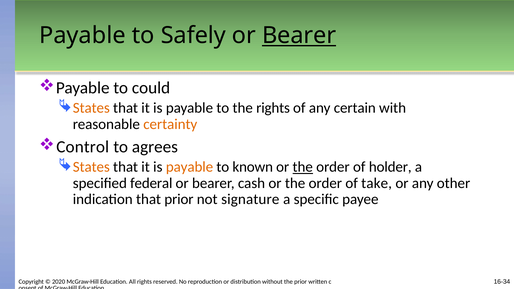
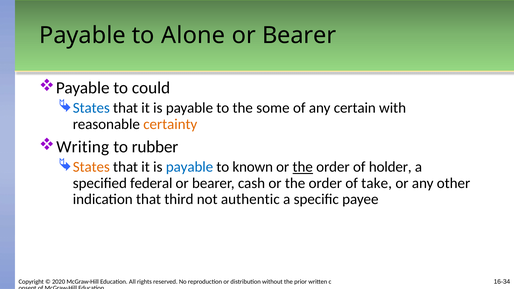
Safely: Safely -> Alone (193, 35)
Bearer underline: present -> none (299, 35)
States colour: orange -> blue (91, 108)
the rights: rights -> some (273, 108)
Control: Control -> Writing (83, 147)
agrees: agrees -> rubber (155, 147)
payable colour: orange -> blue (189, 167)
that prior: prior -> third (179, 199)
signature: signature -> authentic (250, 199)
